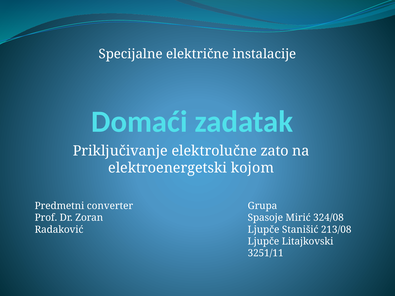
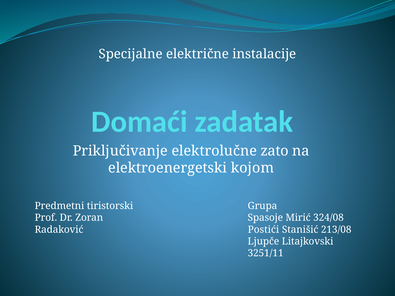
converter: converter -> tiristorski (110, 206)
Ljupče: Ljupče -> Postići (263, 230)
